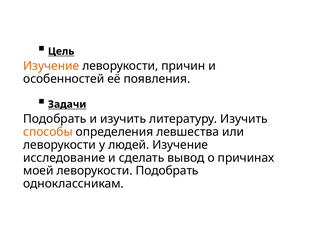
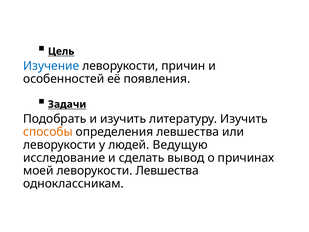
Изучение colour: orange -> blue (51, 66)
людей Изучение: Изучение -> Ведущую (180, 145)
леворукости Подобрать: Подобрать -> Левшества (167, 171)
